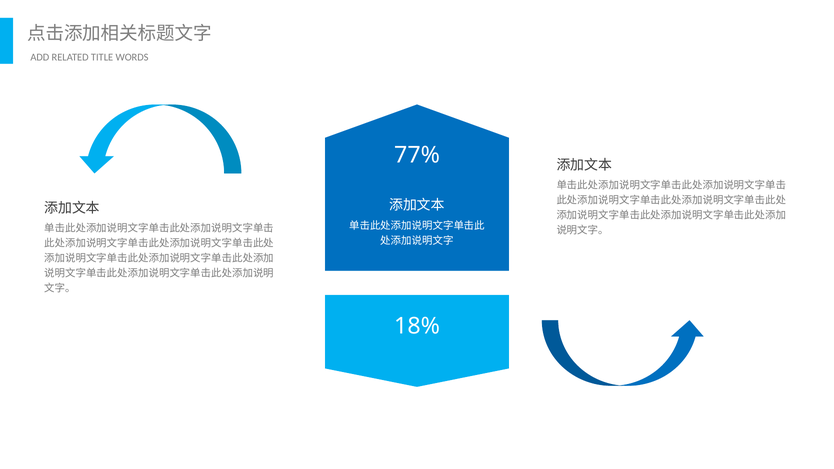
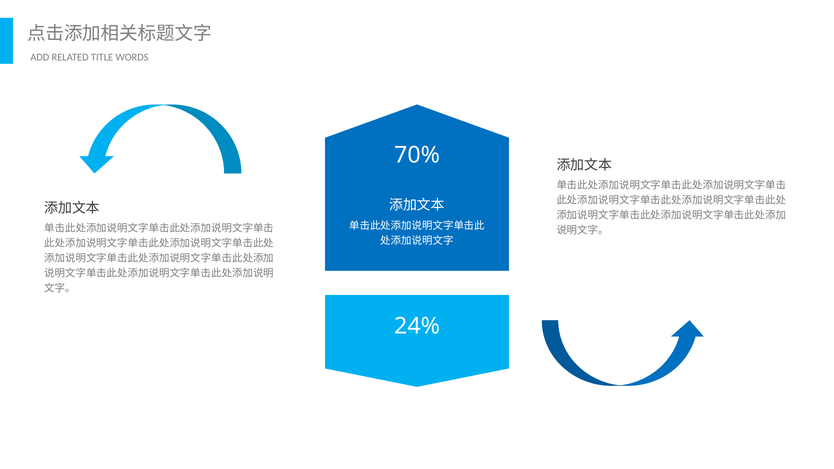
77%: 77% -> 70% (417, 155)
18%: 18% -> 24% (417, 326)
